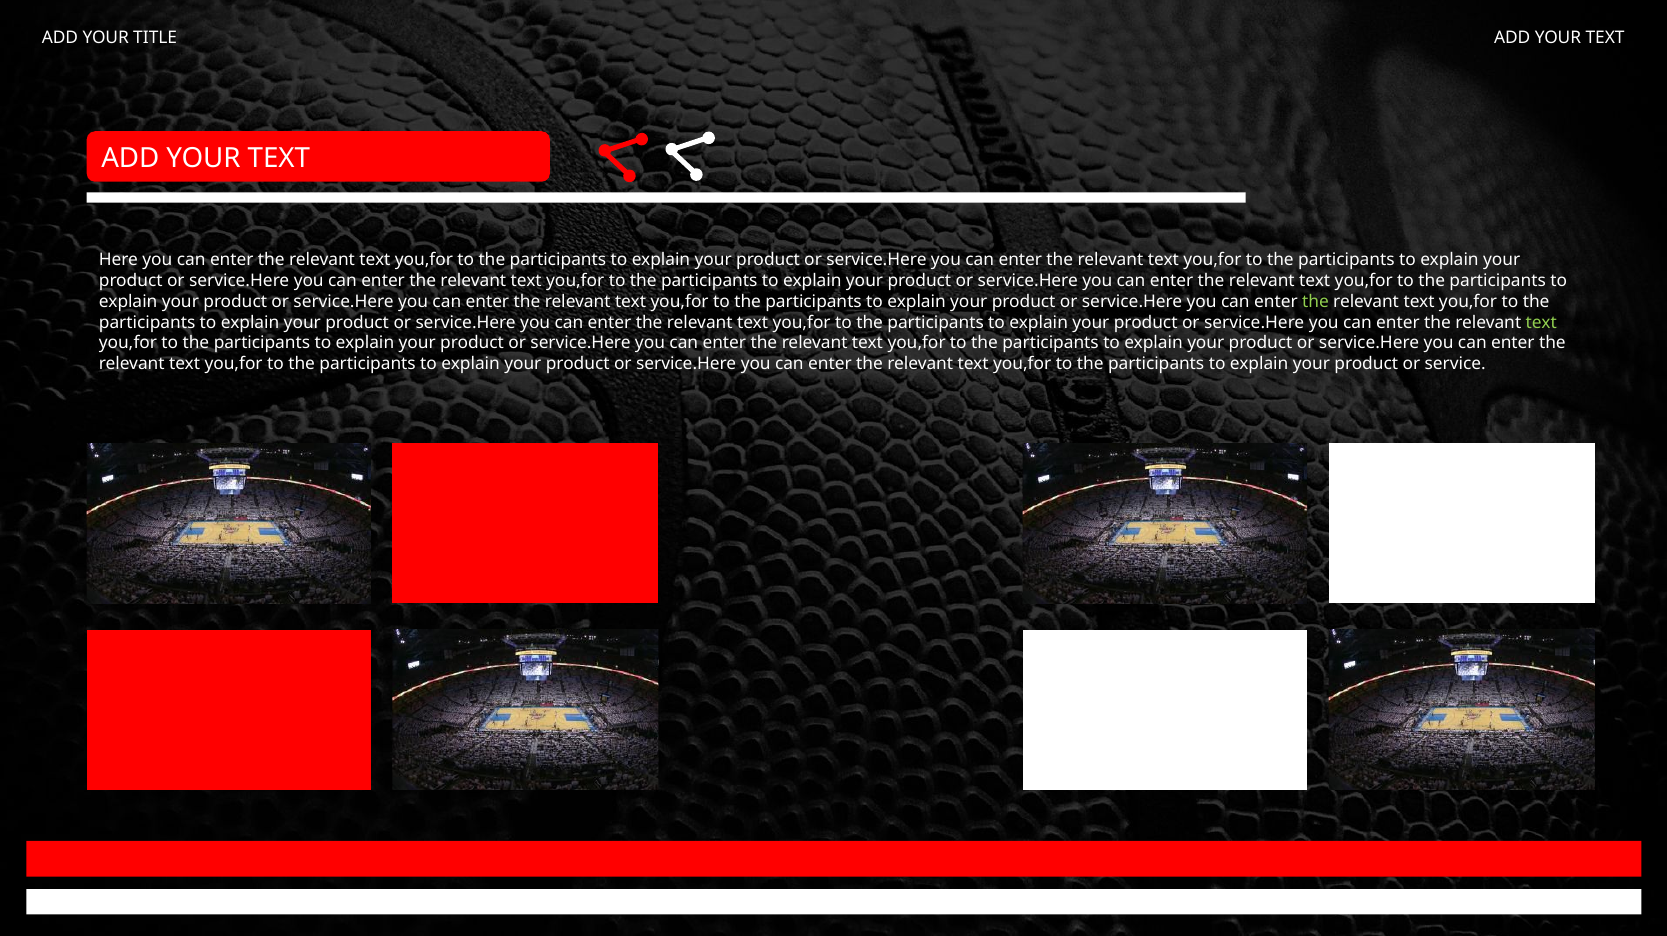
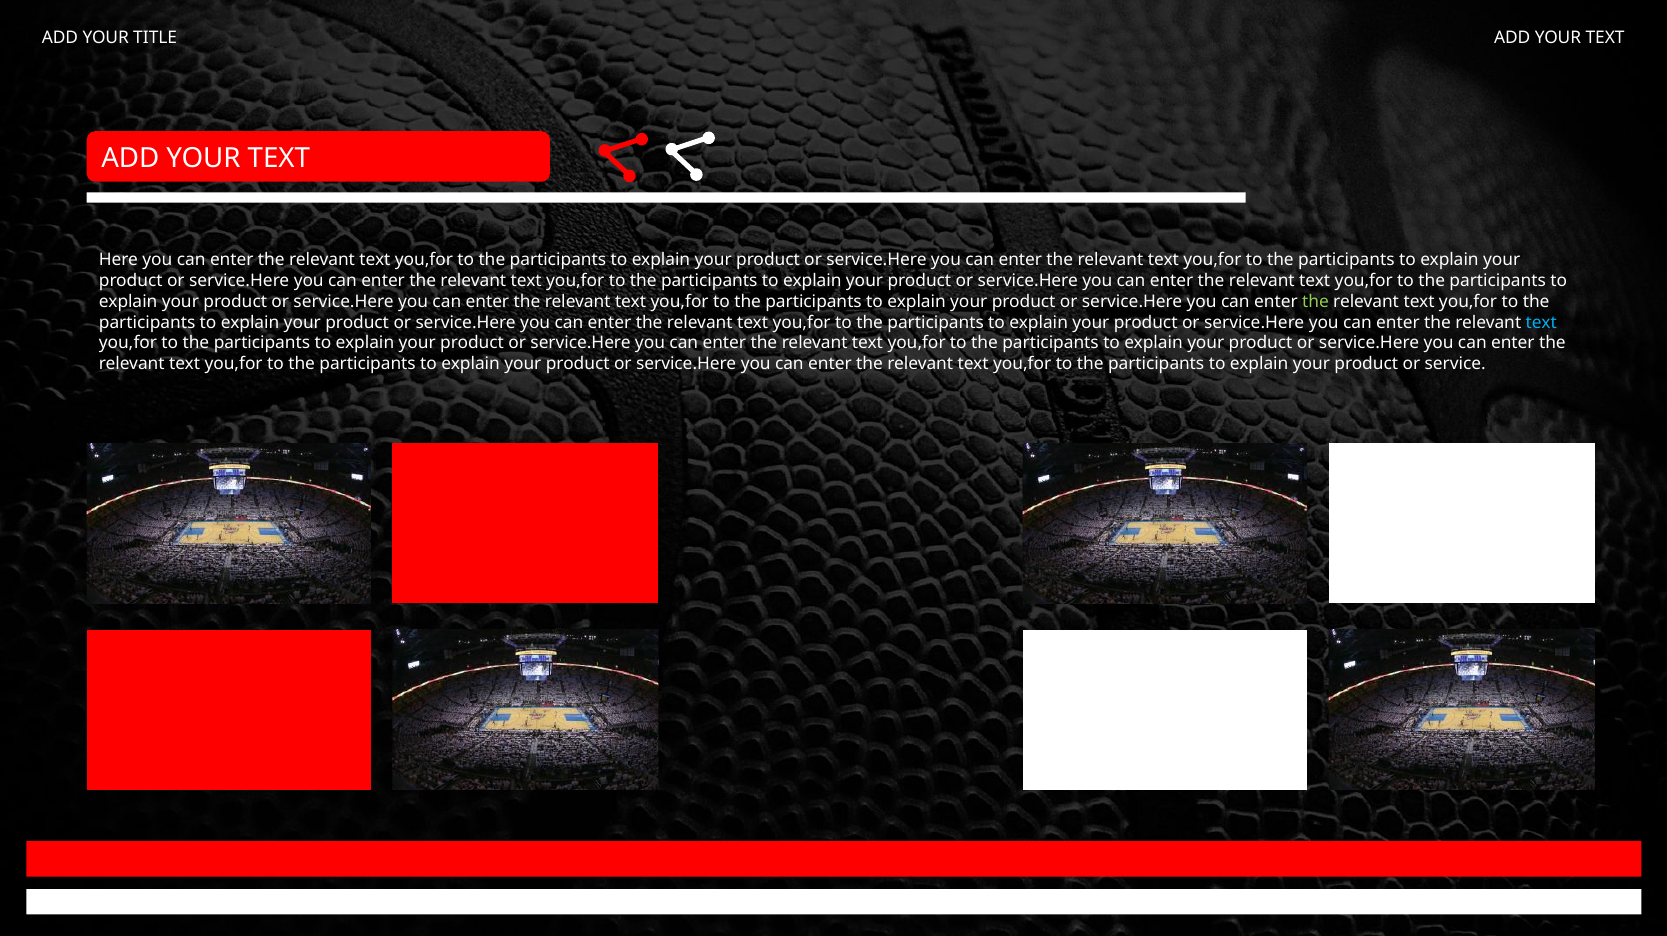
text colour: light green -> light blue (1541, 323)
